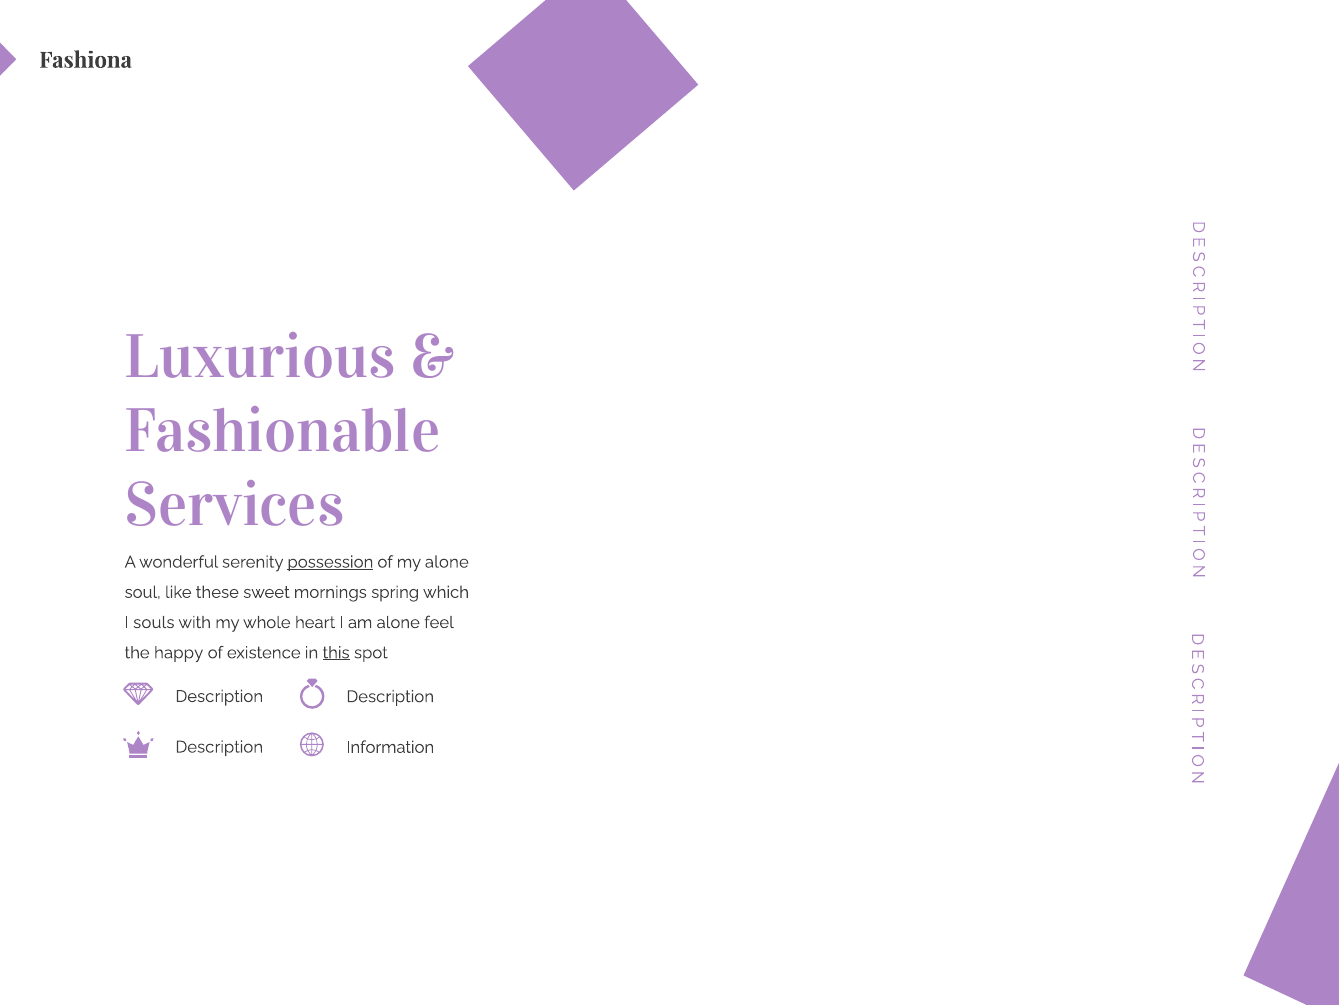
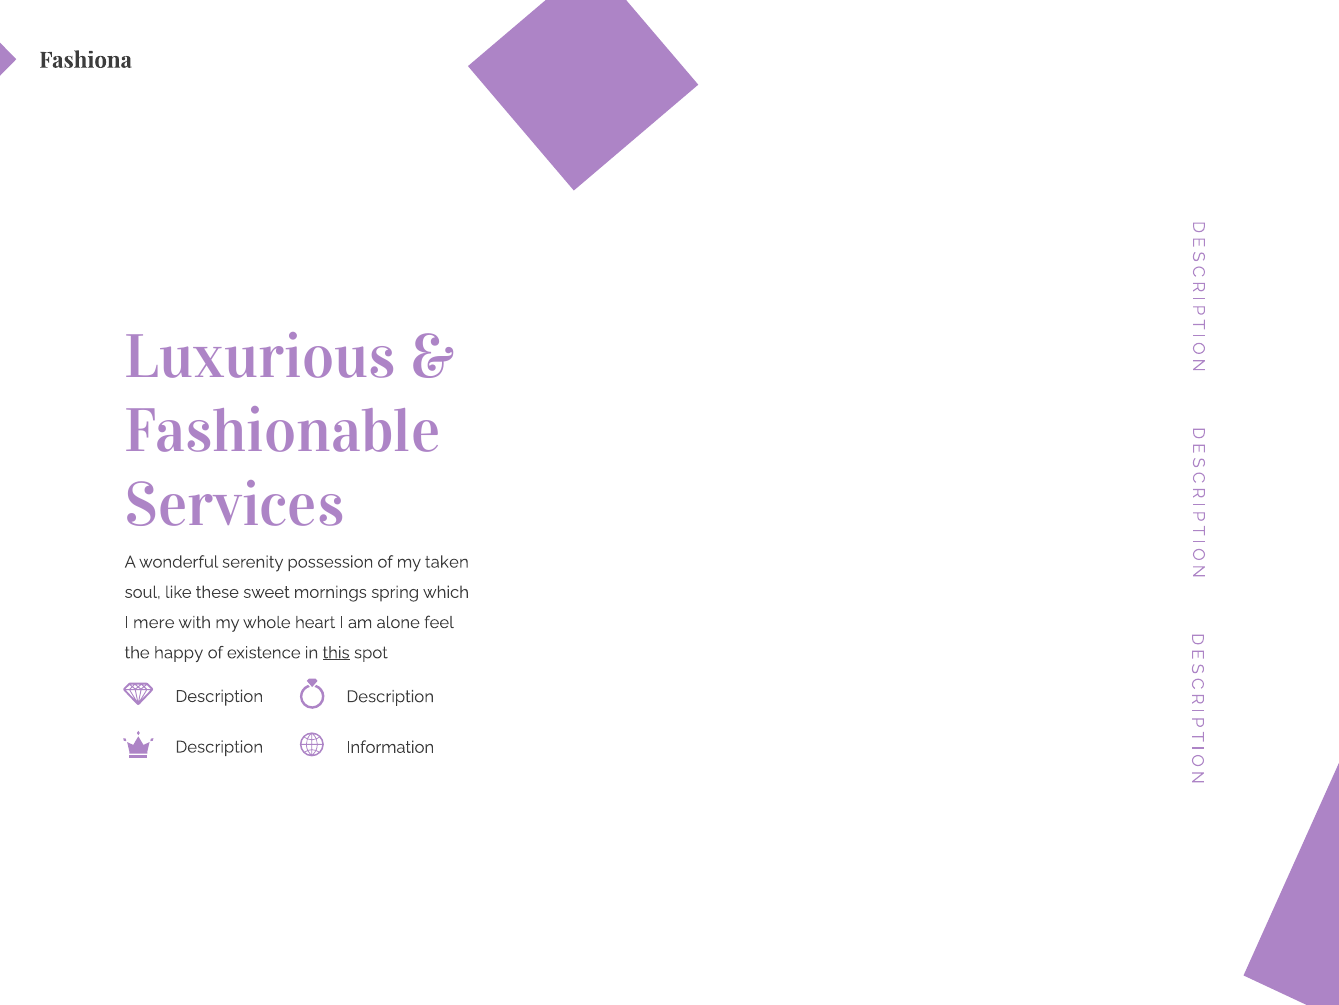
possession underline: present -> none (330, 562)
my alone: alone -> taken (447, 562)
souls: souls -> mere (154, 622)
